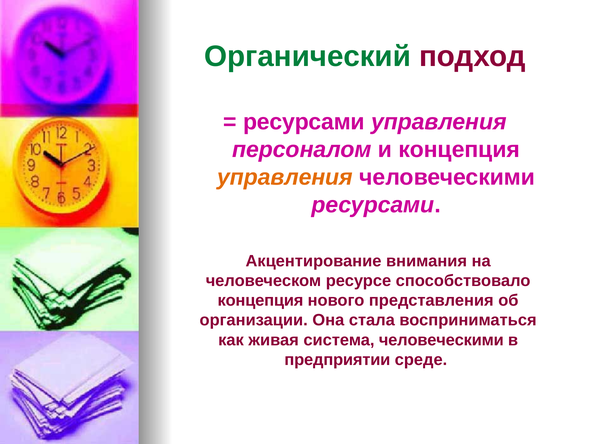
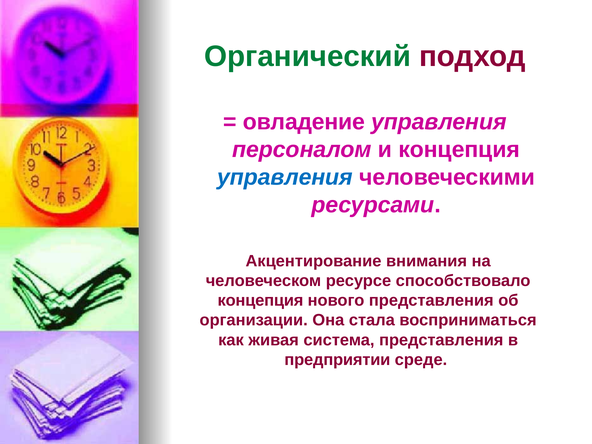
ресурсами: ресурсами -> овладение (304, 122)
управления colour: orange -> blue (285, 177)
система человеческими: человеческими -> представления (441, 340)
